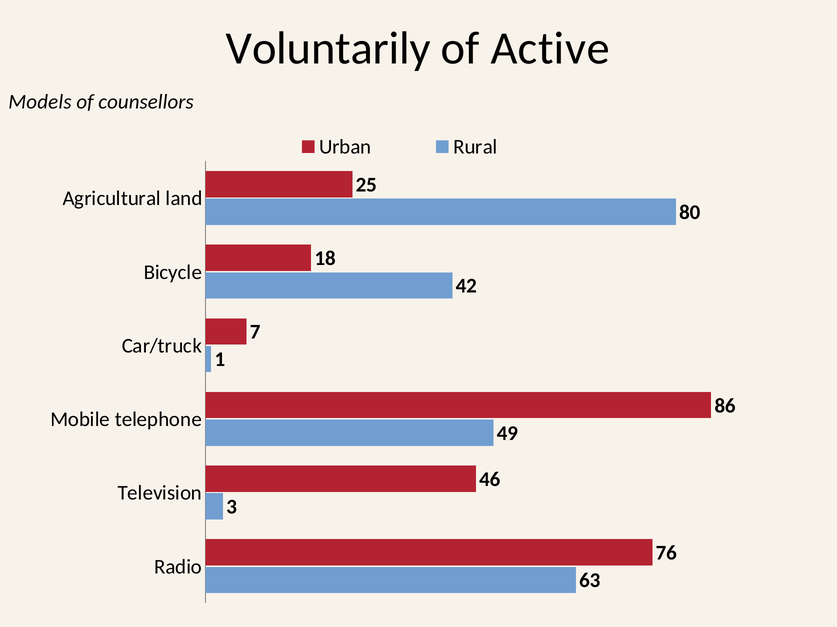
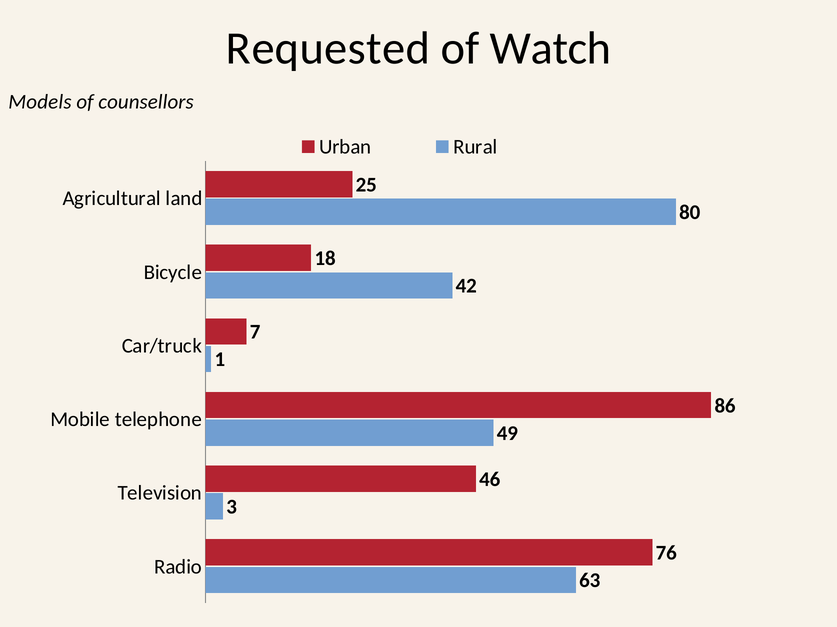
Voluntarily: Voluntarily -> Requested (328, 49)
Active: Active -> Watch (551, 49)
